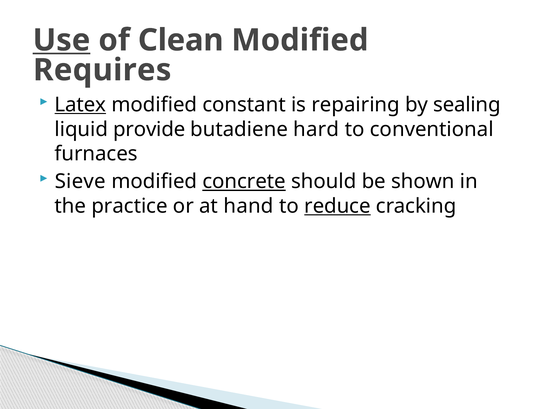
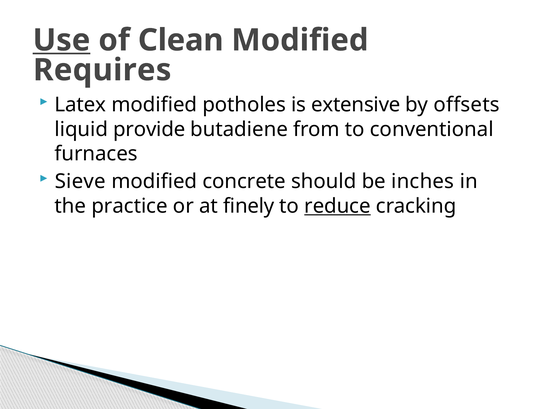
Latex underline: present -> none (80, 105)
constant: constant -> potholes (244, 105)
repairing: repairing -> extensive (356, 105)
sealing: sealing -> offsets (467, 105)
hard: hard -> from (316, 129)
concrete underline: present -> none (244, 182)
shown: shown -> inches (423, 182)
hand: hand -> finely (249, 206)
